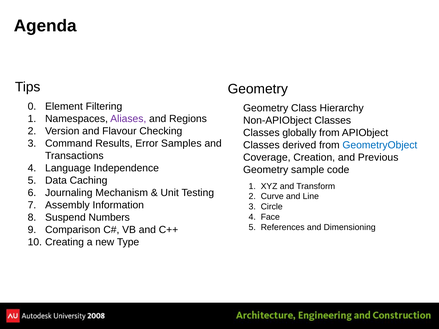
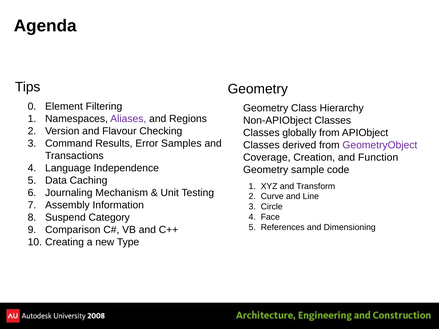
GeometryObject colour: blue -> purple (380, 145)
Previous: Previous -> Function (378, 158)
Numbers: Numbers -> Category (109, 217)
